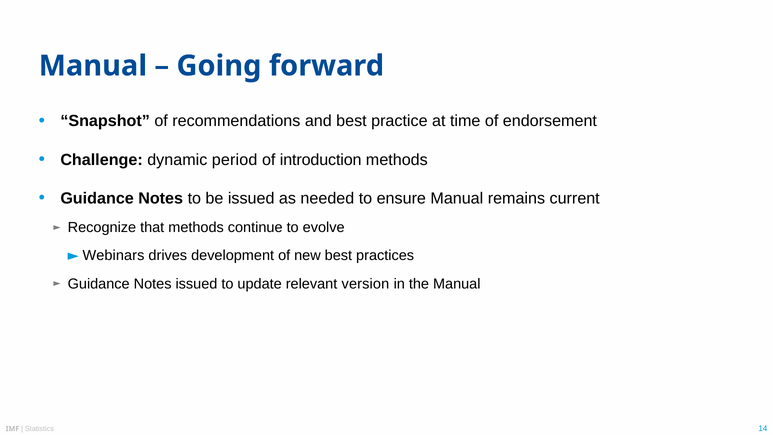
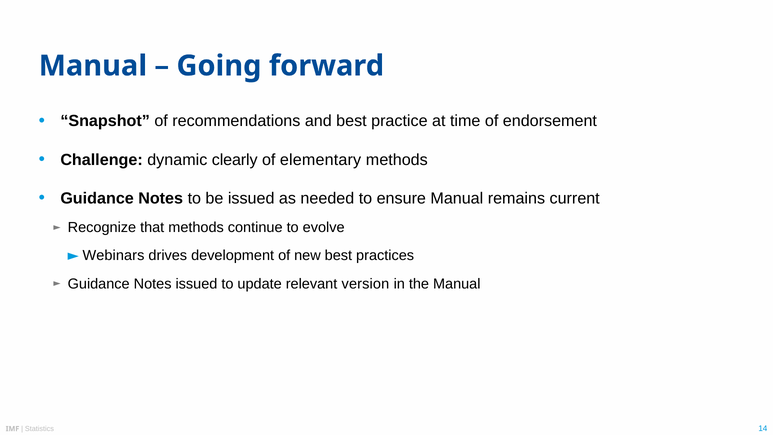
period: period -> clearly (235, 160)
introduction: introduction -> elementary (321, 160)
